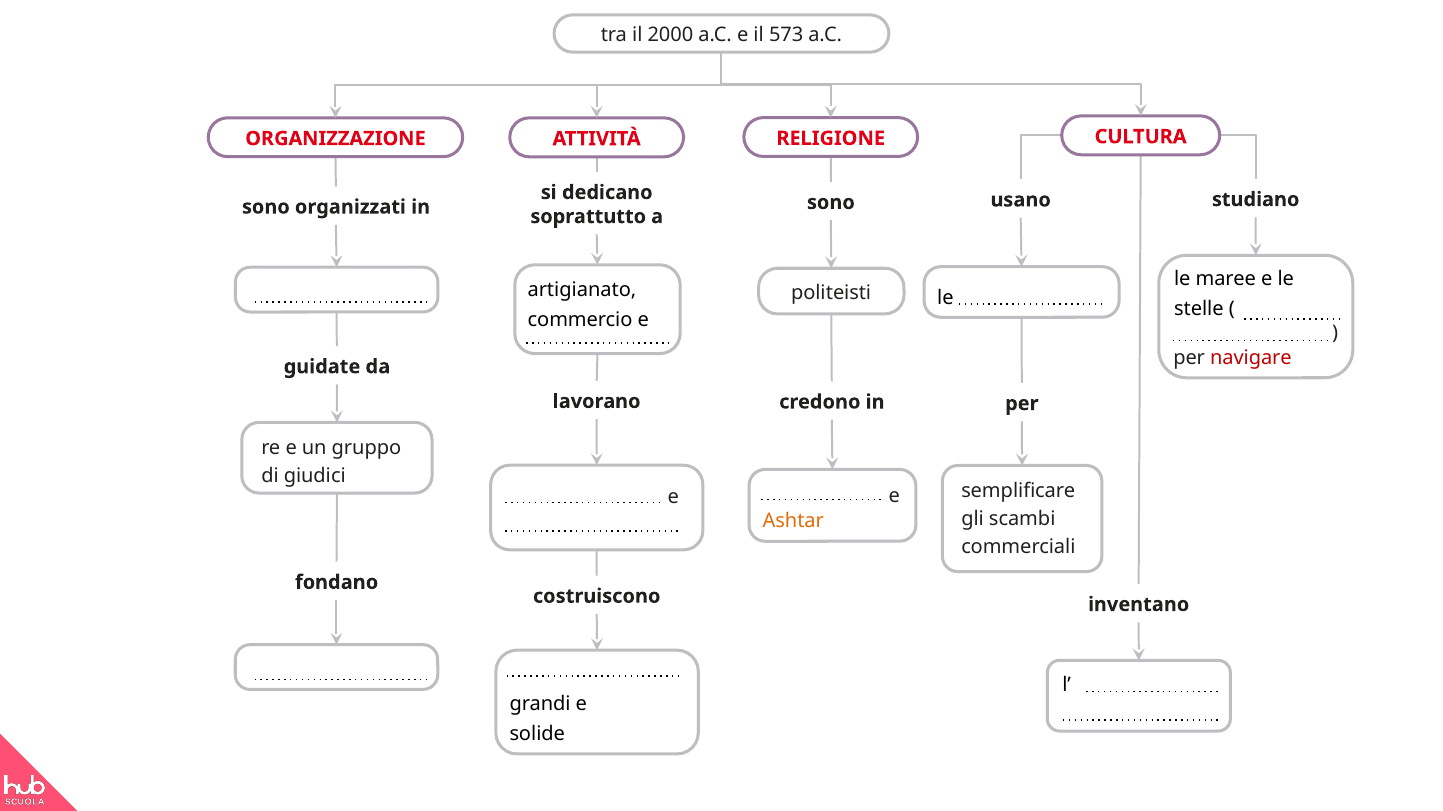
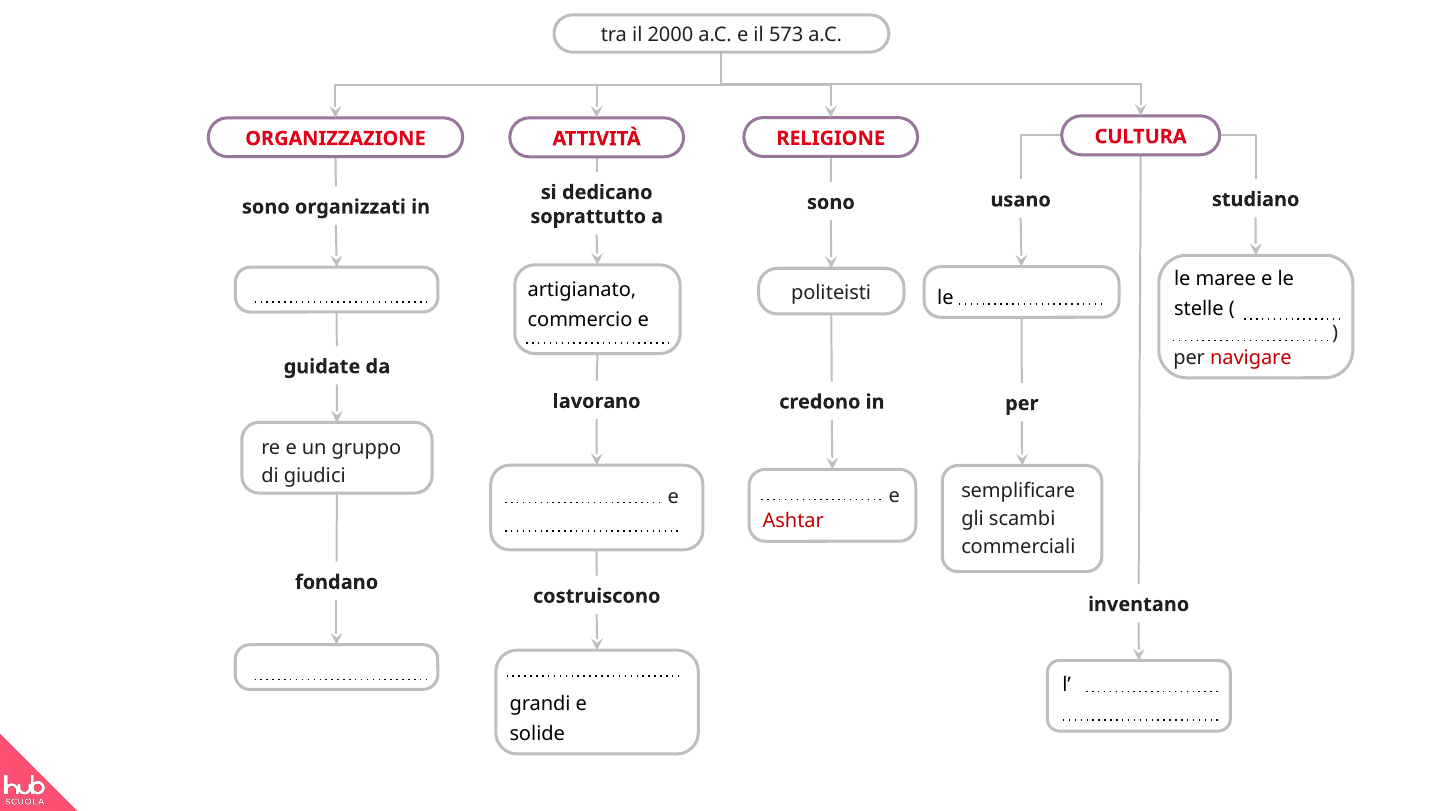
Ashtar colour: orange -> red (793, 521)
